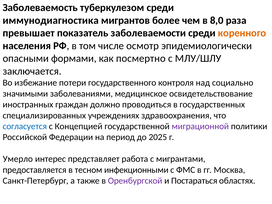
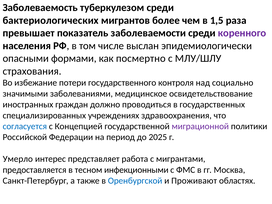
иммунодиагностика: иммунодиагностика -> бактериологических (51, 20)
8,0: 8,0 -> 1,5 (217, 20)
коренного colour: orange -> purple (242, 33)
осмотр: осмотр -> выслан (143, 46)
заключается: заключается -> страхования (32, 71)
Оренбургской colour: purple -> blue (135, 181)
Постараться: Постараться -> Проживают (194, 181)
